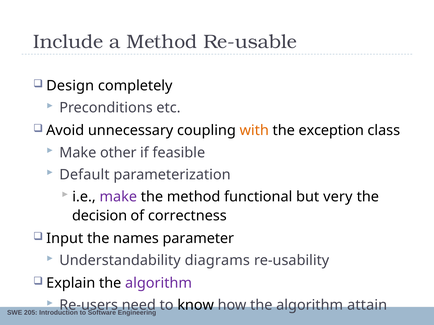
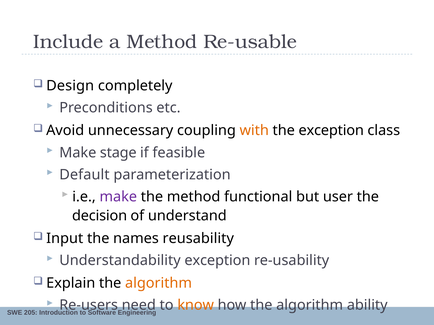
other: other -> stage (118, 153)
very: very -> user (338, 197)
correctness: correctness -> understand (187, 216)
parameter: parameter -> reusability (198, 239)
Understandability diagrams: diagrams -> exception (217, 261)
algorithm colour: purple -> orange (159, 284)
know colour: black -> orange (196, 306)
attain: attain -> ability (367, 306)
